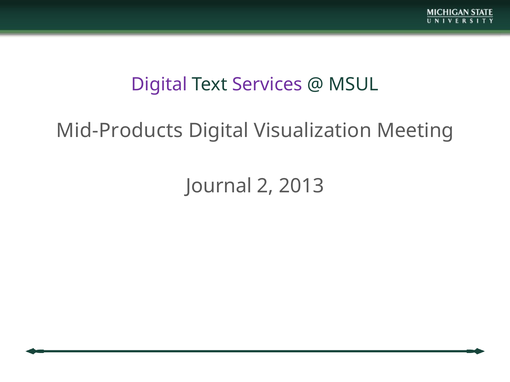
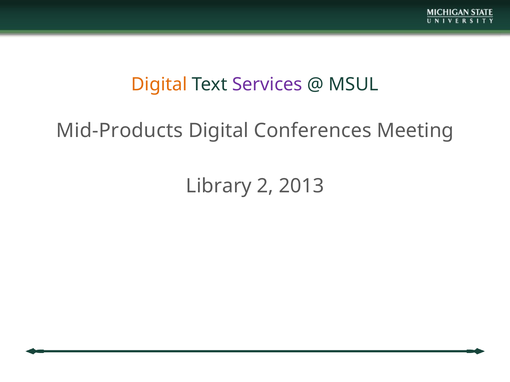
Digital colour: purple -> orange (159, 84)
Visualization: Visualization -> Conferences (313, 131)
Journal: Journal -> Library (219, 186)
